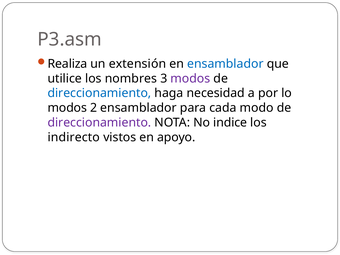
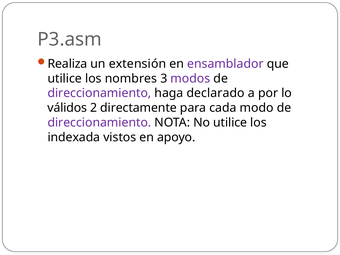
ensamblador colour: blue -> purple (225, 64)
direccionamiento colour: blue -> purple (99, 93)
necesidad: necesidad -> declarado (216, 93)
modos: modos -> válidos (67, 108)
2 ensamblador: ensamblador -> directamente (139, 108)
No indice: indice -> utilice (230, 123)
indirecto: indirecto -> indexada (74, 137)
